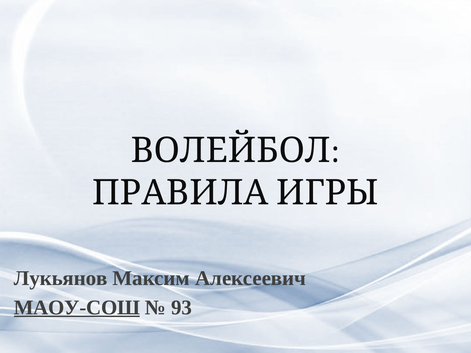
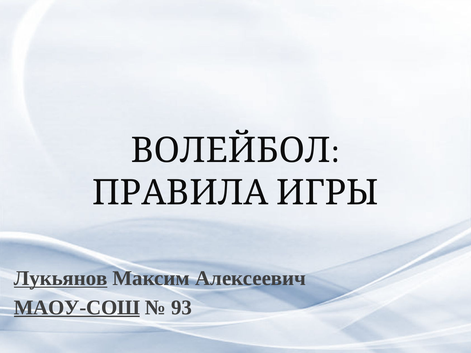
Лукьянов underline: none -> present (61, 278)
